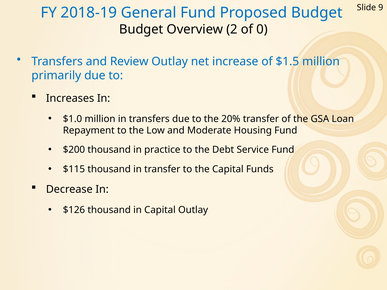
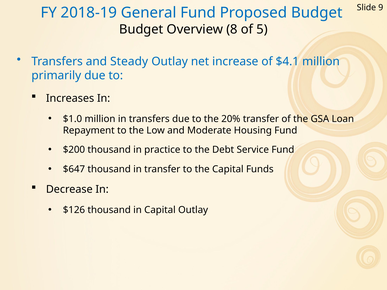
2: 2 -> 8 (232, 29)
0: 0 -> 5 (262, 29)
Review: Review -> Steady (129, 61)
$1.5: $1.5 -> $4.1 (287, 61)
$115: $115 -> $647 (74, 169)
